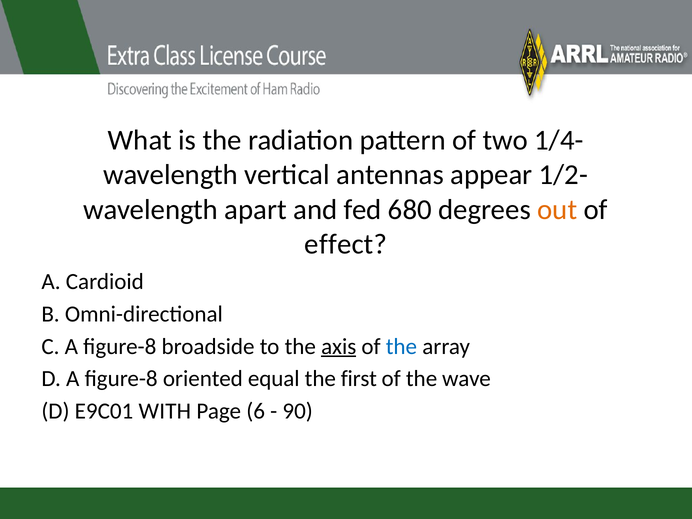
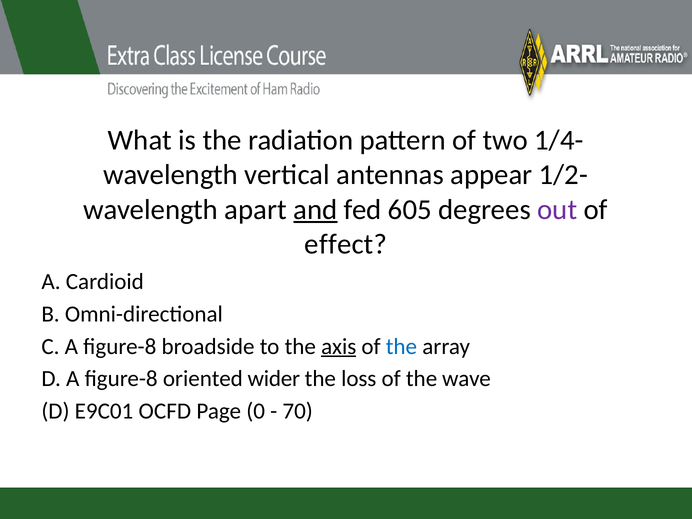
and underline: none -> present (315, 210)
680: 680 -> 605 (410, 210)
out colour: orange -> purple (557, 210)
equal: equal -> wider (274, 379)
first: first -> loss (359, 379)
WITH: WITH -> OCFD (165, 411)
6: 6 -> 0 (256, 411)
90: 90 -> 70 (298, 411)
